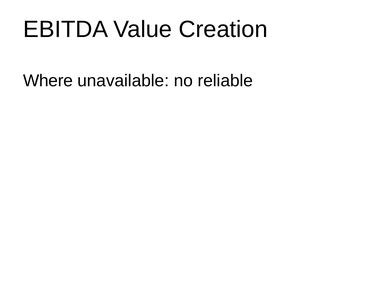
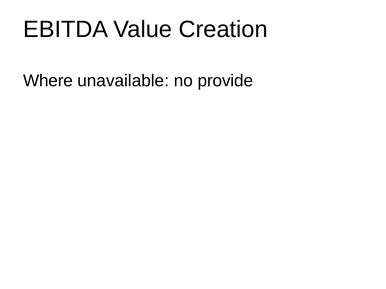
reliable: reliable -> provide (225, 81)
